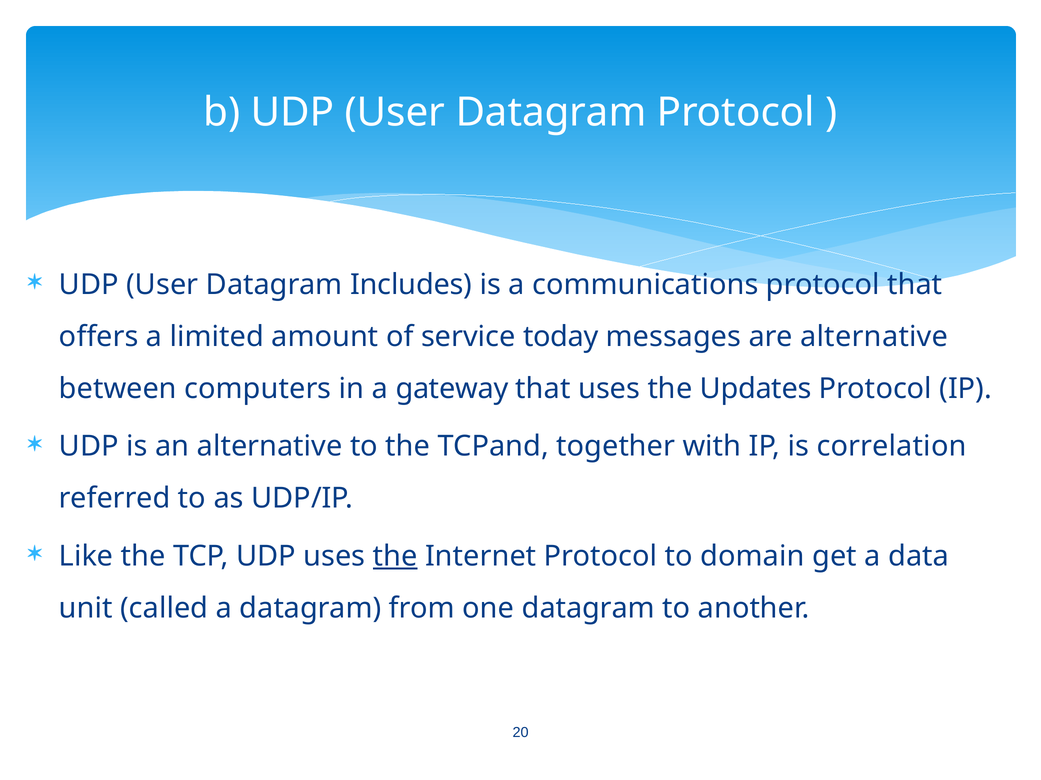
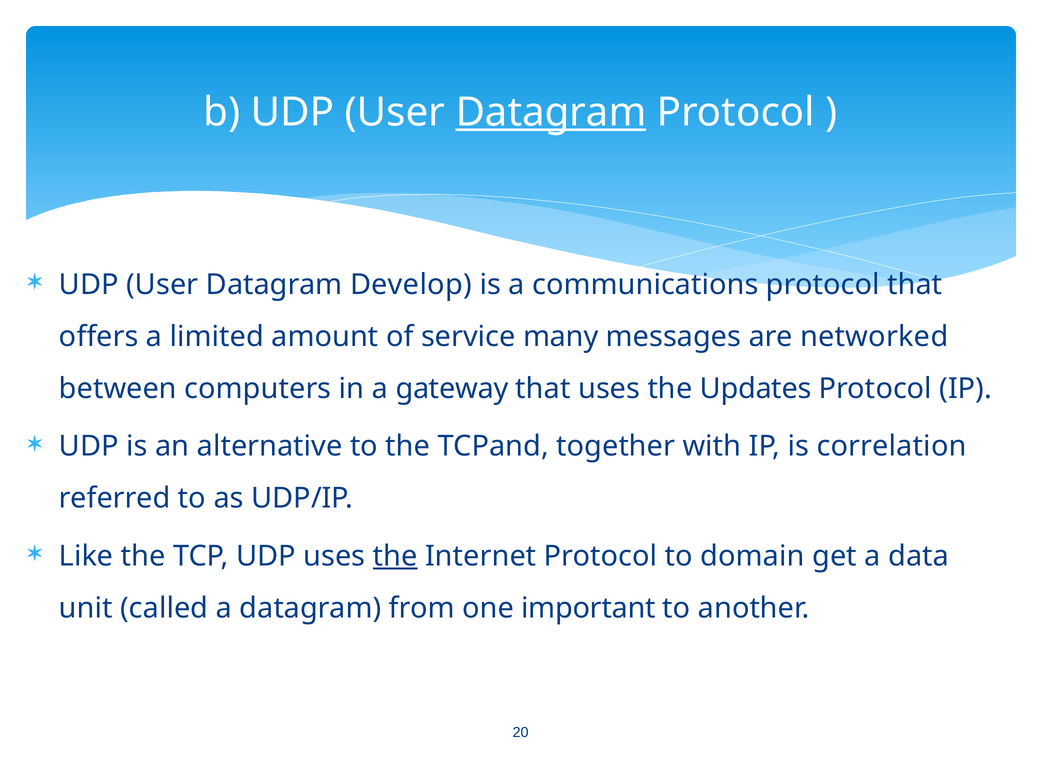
Datagram underline: none -> present (551, 113)
Includes: Includes -> Develop (411, 285)
today: today -> many (561, 337)
are alternative: alternative -> networked (874, 337)
one datagram: datagram -> important (588, 609)
